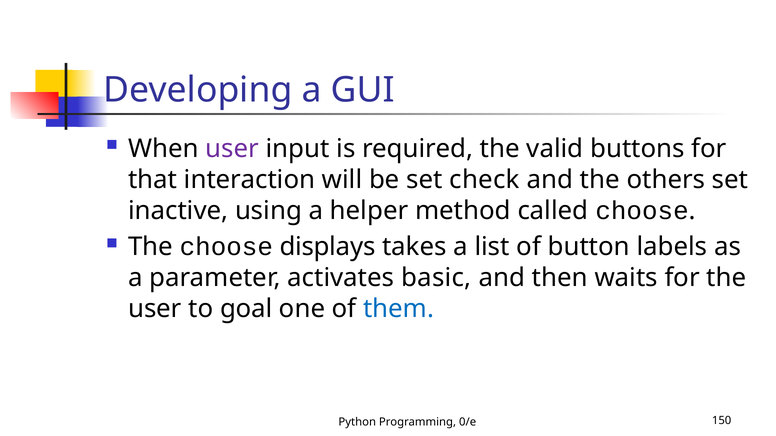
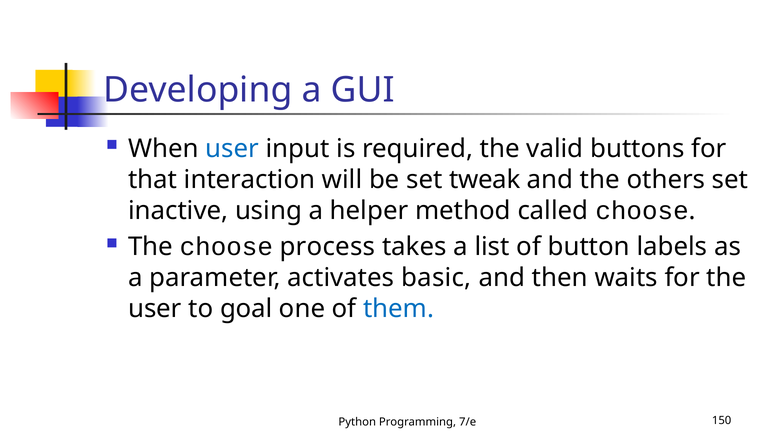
user colour: purple -> blue (232, 149)
check: check -> tweak (485, 180)
displays: displays -> process (327, 247)
0/e: 0/e -> 7/e (468, 423)
